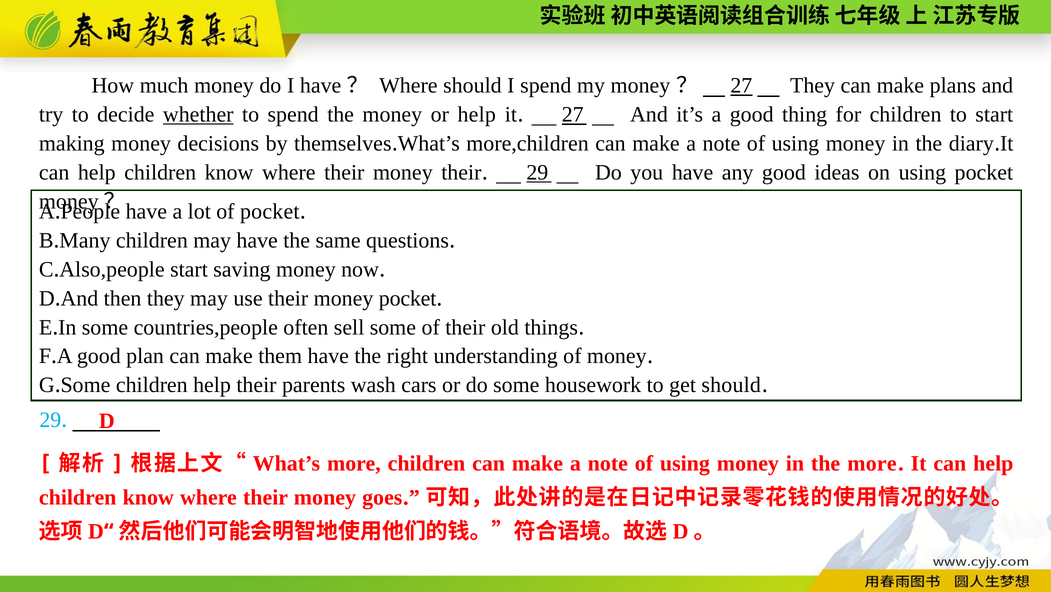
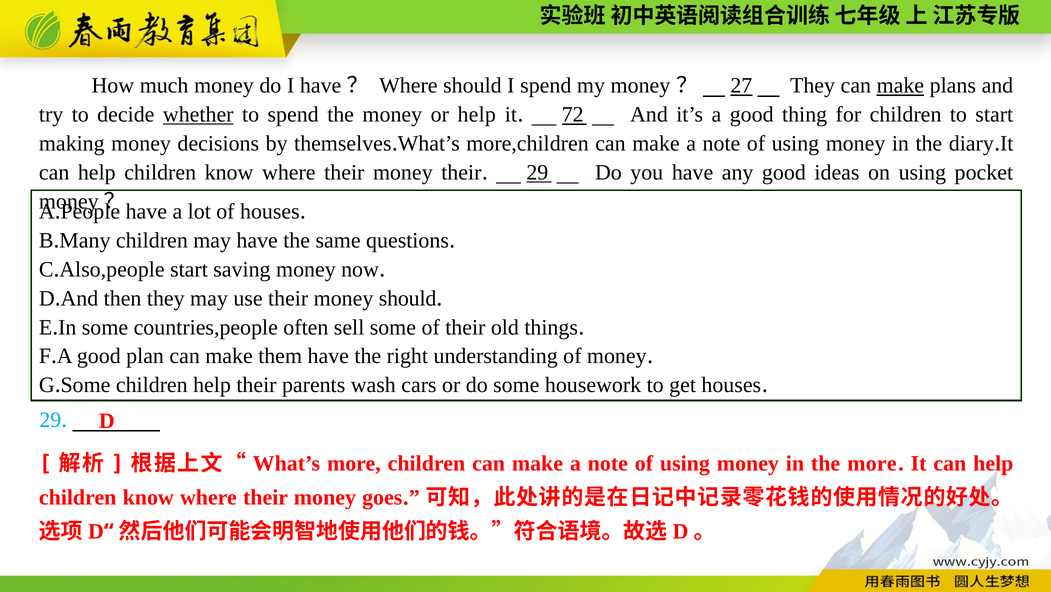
make underline: none -> present (900, 86)
27: 27 -> 72 (573, 114)
of pocket: pocket -> houses (270, 211)
money pocket: pocket -> should (408, 298)
get should: should -> houses (731, 385)
